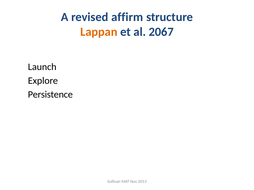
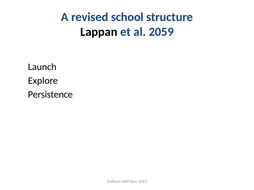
affirm: affirm -> school (127, 17)
Lappan colour: orange -> black (99, 32)
2067: 2067 -> 2059 (161, 32)
